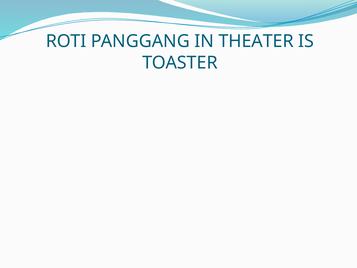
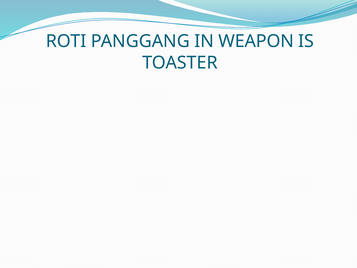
THEATER: THEATER -> WEAPON (256, 41)
